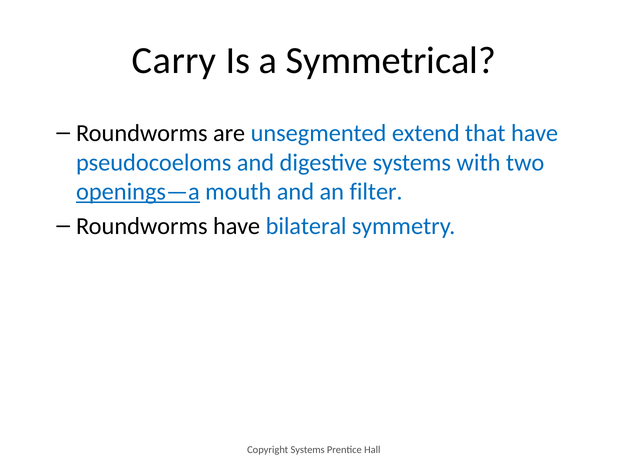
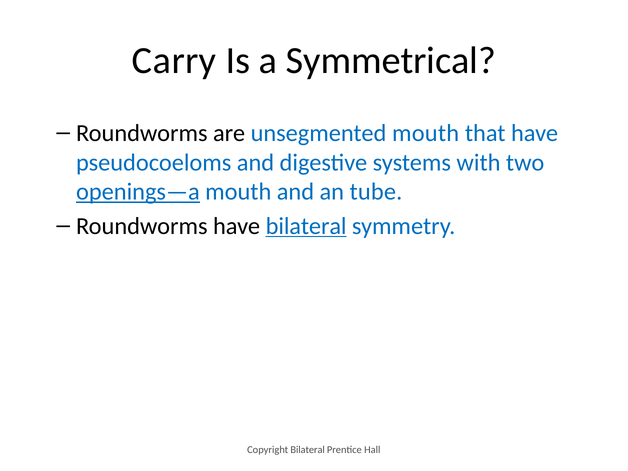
unsegmented extend: extend -> mouth (426, 133)
filter: filter -> tube (376, 192)
bilateral underline: none -> present (306, 226)
Copyright Systems: Systems -> Bilateral (308, 450)
